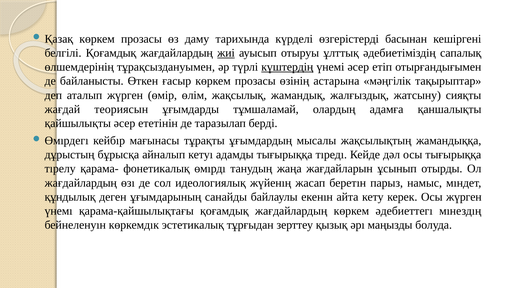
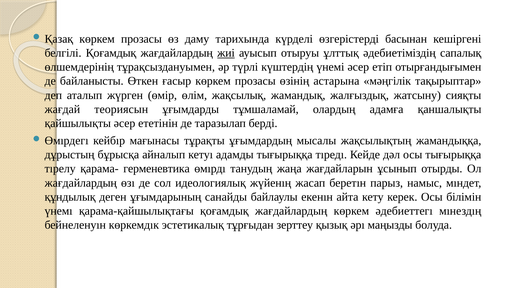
күштердің underline: present -> none (287, 67)
фонетикалық: фонетикалық -> герменевтика (157, 168)
Осы жүрген: жүрген -> білімін (464, 197)
